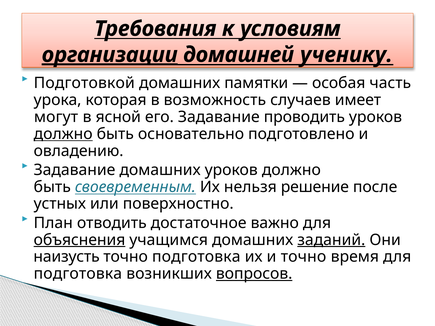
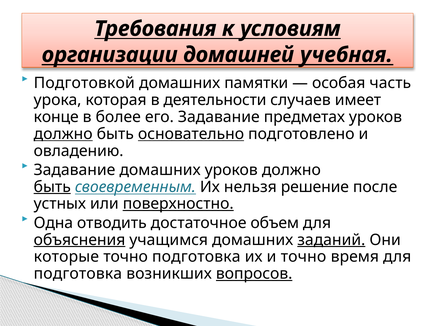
организации underline: present -> none (110, 55)
ученику: ученику -> учебная (346, 55)
возможность: возможность -> деятельности (215, 100)
могут: могут -> конце (56, 117)
ясной: ясной -> более (118, 117)
проводить: проводить -> предметах (304, 117)
основательно underline: none -> present (191, 134)
быть underline: none -> present (52, 187)
поверхностно underline: none -> present (178, 204)
План: План -> Одна (53, 223)
важно: важно -> объем (275, 223)
наизусть: наизусть -> которые (66, 257)
